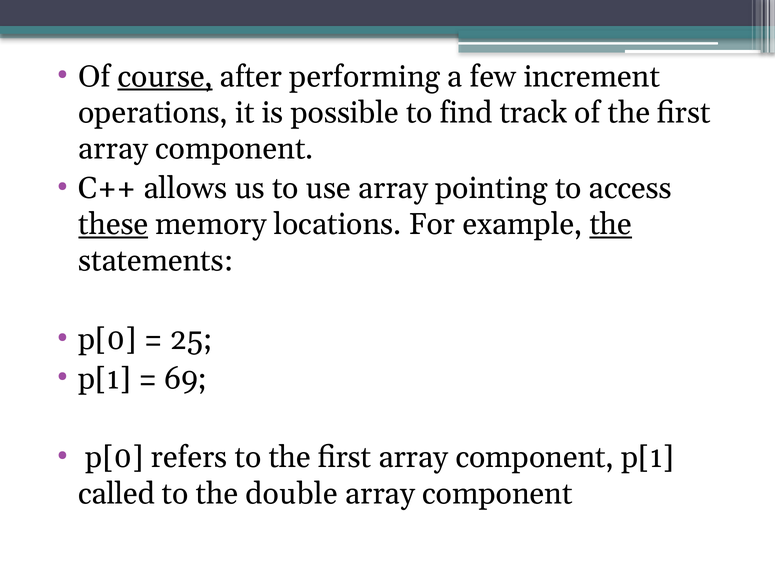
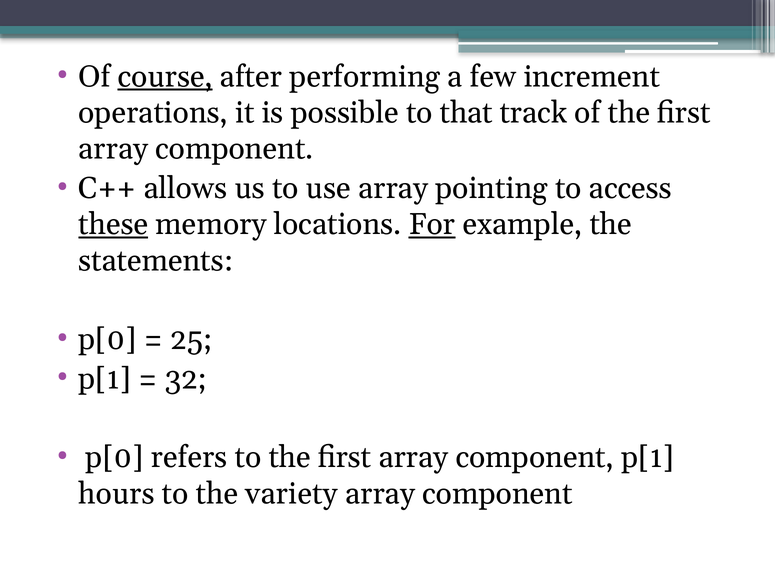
find: find -> that (466, 113)
For underline: none -> present (432, 224)
the underline: present -> none (611, 224)
69: 69 -> 32 (186, 378)
called: called -> hours (116, 493)
double: double -> variety (292, 493)
